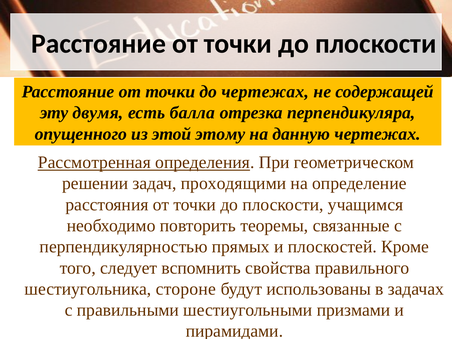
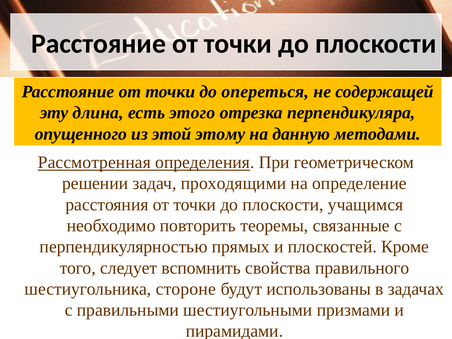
до чертежах: чертежах -> опереться (265, 92)
двумя: двумя -> длина (98, 113)
балла: балла -> этого (192, 113)
данную чертежах: чертежах -> методами (378, 134)
